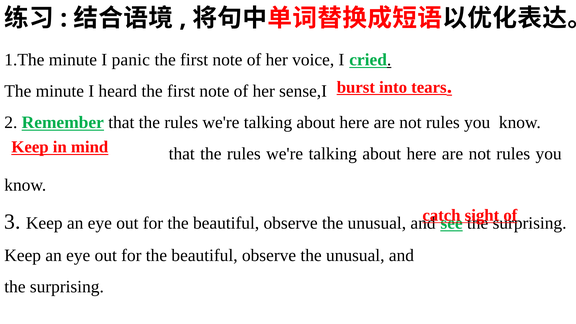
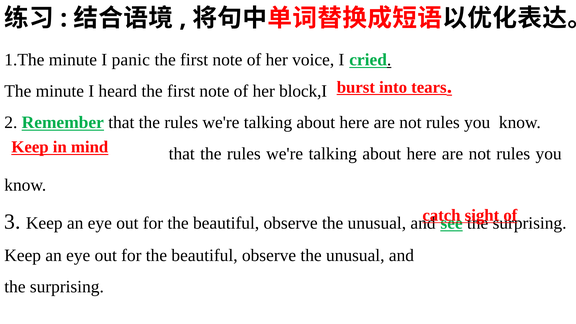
sense,I: sense,I -> block,I (303, 91)
